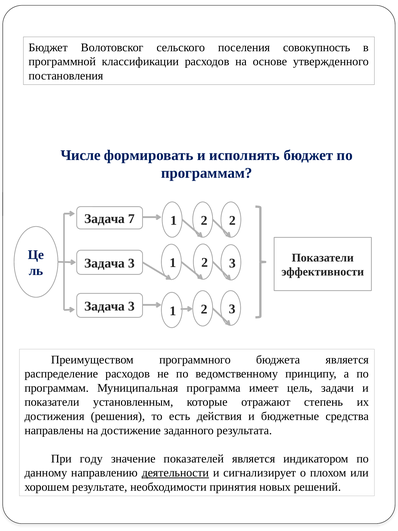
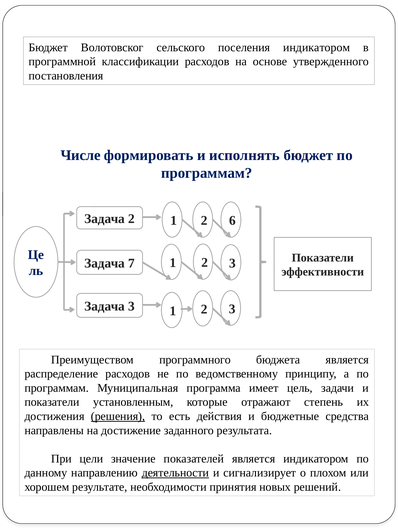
поселения совокупность: совокупность -> индикатором (317, 47)
Задача 7: 7 -> 2 (132, 219)
2 2: 2 -> 6 (232, 220)
3: 3 -> 7 (132, 263)
решения underline: none -> present (118, 416)
году: году -> цели (91, 458)
